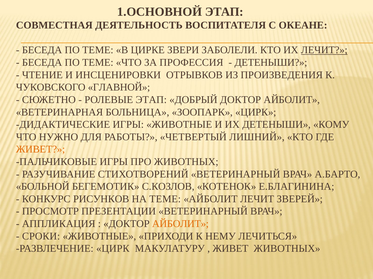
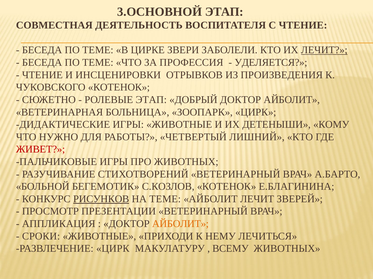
1.ОСНОВНОЙ: 1.ОСНОВНОЙ -> 3.ОСНОВНОЙ (160, 12)
С ОКЕАНЕ: ОКЕАНЕ -> ЧТЕНИЕ (303, 25)
ДЕТЕНЫШИ: ДЕТЕНЫШИ -> УДЕЛЯЕТСЯ (271, 63)
ЧУКОВСКОГО ГЛАВНОЙ: ГЛАВНОЙ -> КОТЕНОК (119, 88)
ЖИВЕТ colour: orange -> red (40, 150)
РИСУНКОВ underline: none -> present (101, 199)
ЖИВЕТ: ЖИВЕТ -> ВСЕМУ (230, 249)
